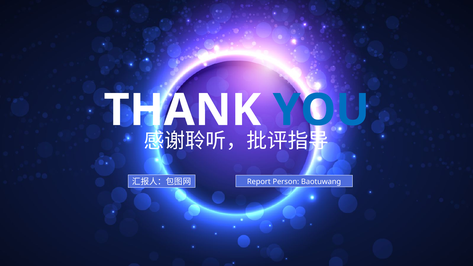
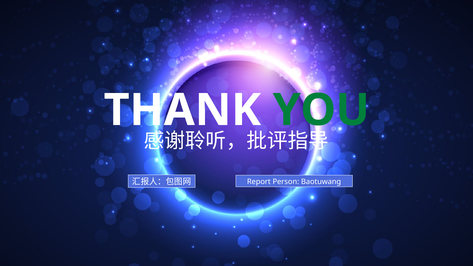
YOU colour: blue -> green (321, 110)
